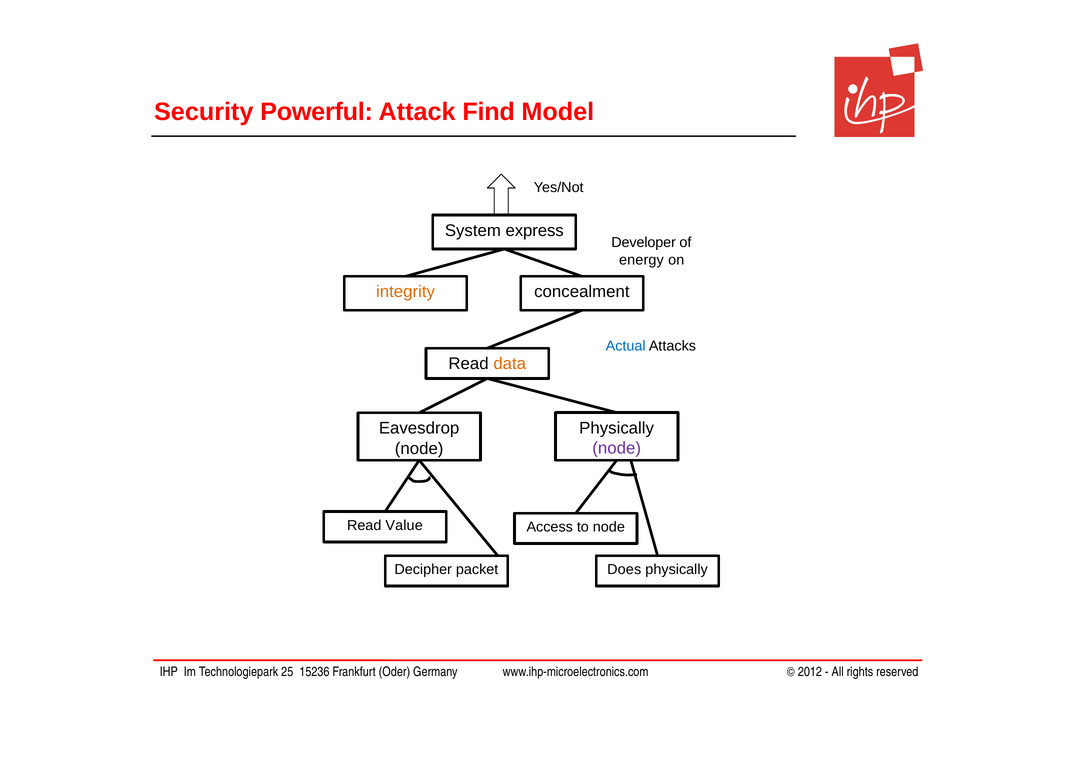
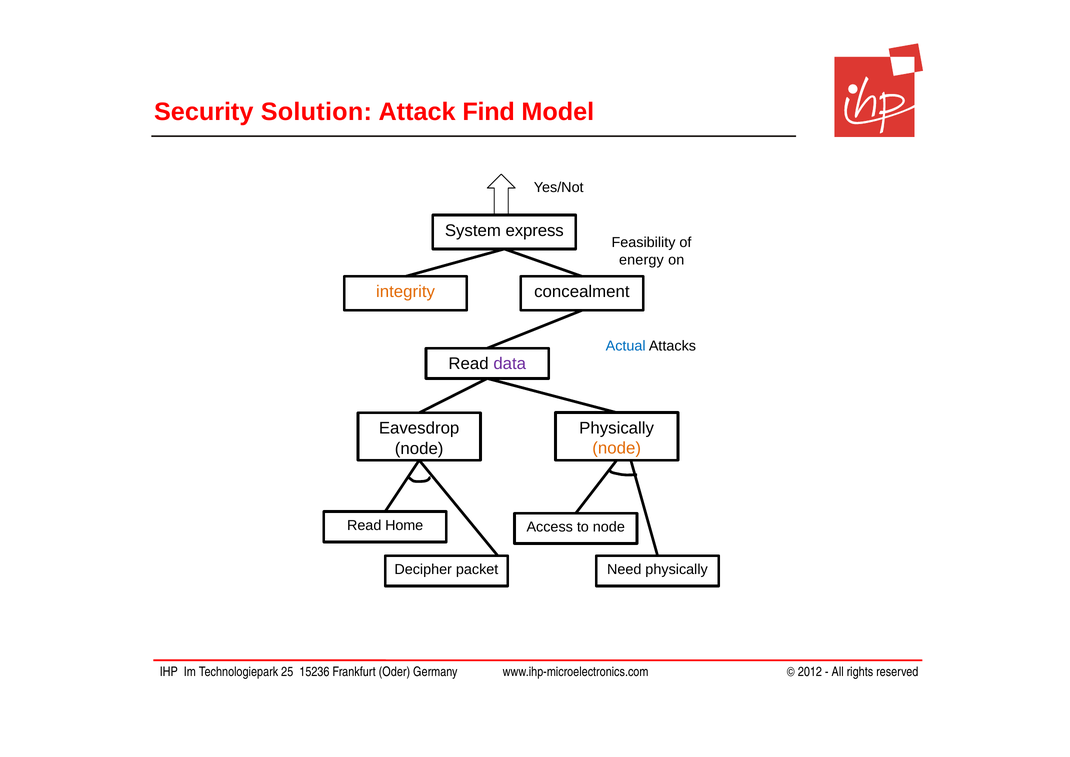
Powerful: Powerful -> Solution (316, 112)
Developer: Developer -> Feasibility (644, 242)
data colour: orange -> purple (510, 363)
node colour: purple -> orange (617, 448)
Value: Value -> Home (404, 525)
Does: Does -> Need (624, 569)
